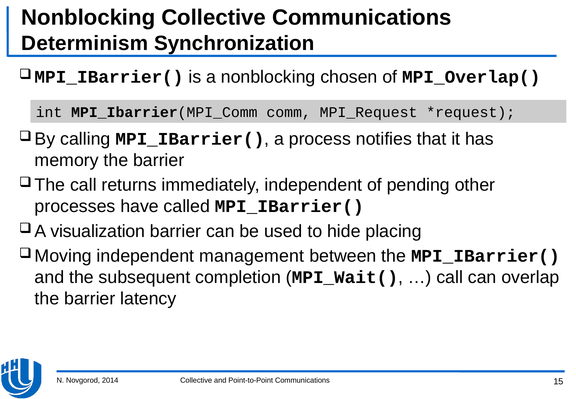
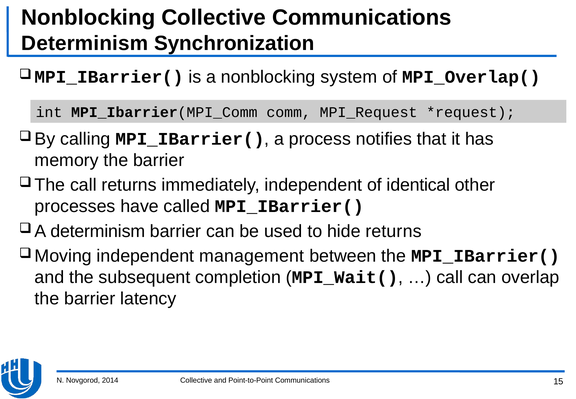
chosen: chosen -> system (349, 77)
pending: pending -> identical (418, 185)
visualization: visualization -> determinism (98, 231)
hide placing: placing -> returns (394, 231)
